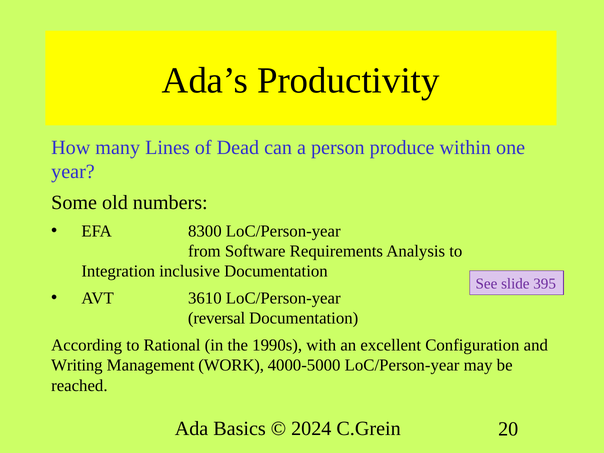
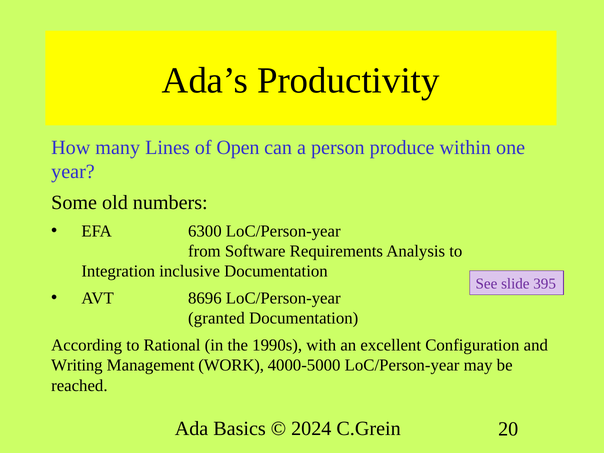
Dead: Dead -> Open (238, 147)
8300: 8300 -> 6300 (205, 231)
3610: 3610 -> 8696 (205, 298)
reversal: reversal -> granted (216, 318)
